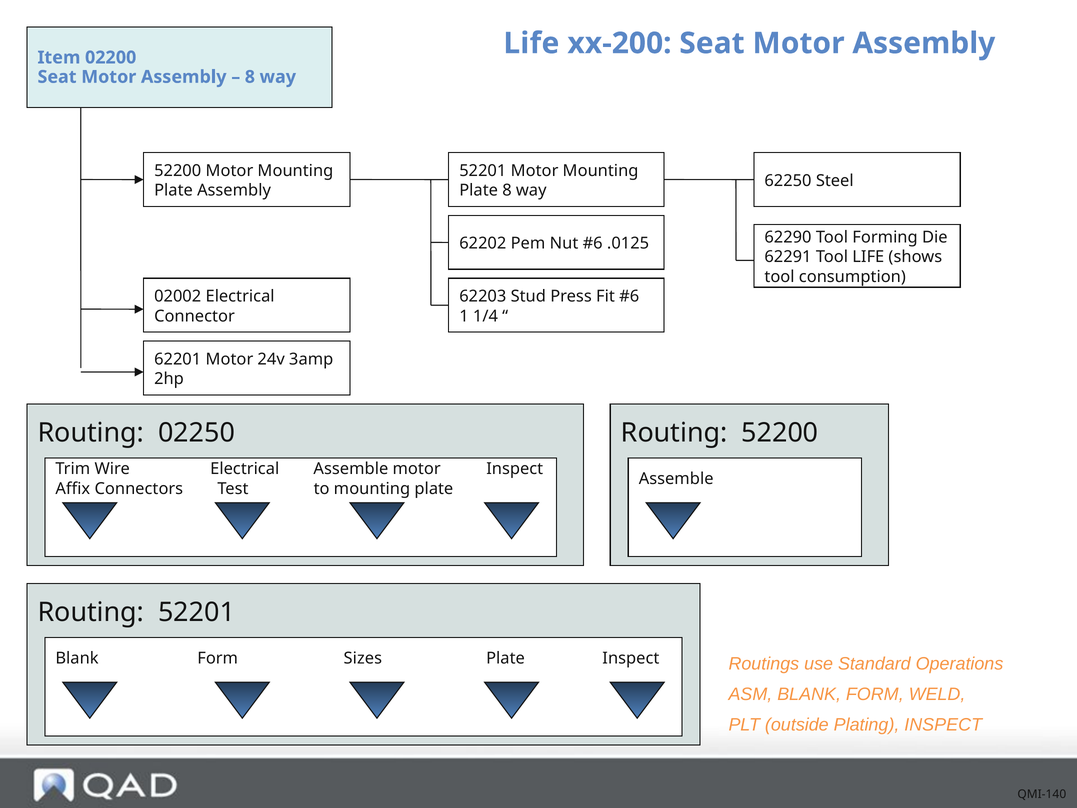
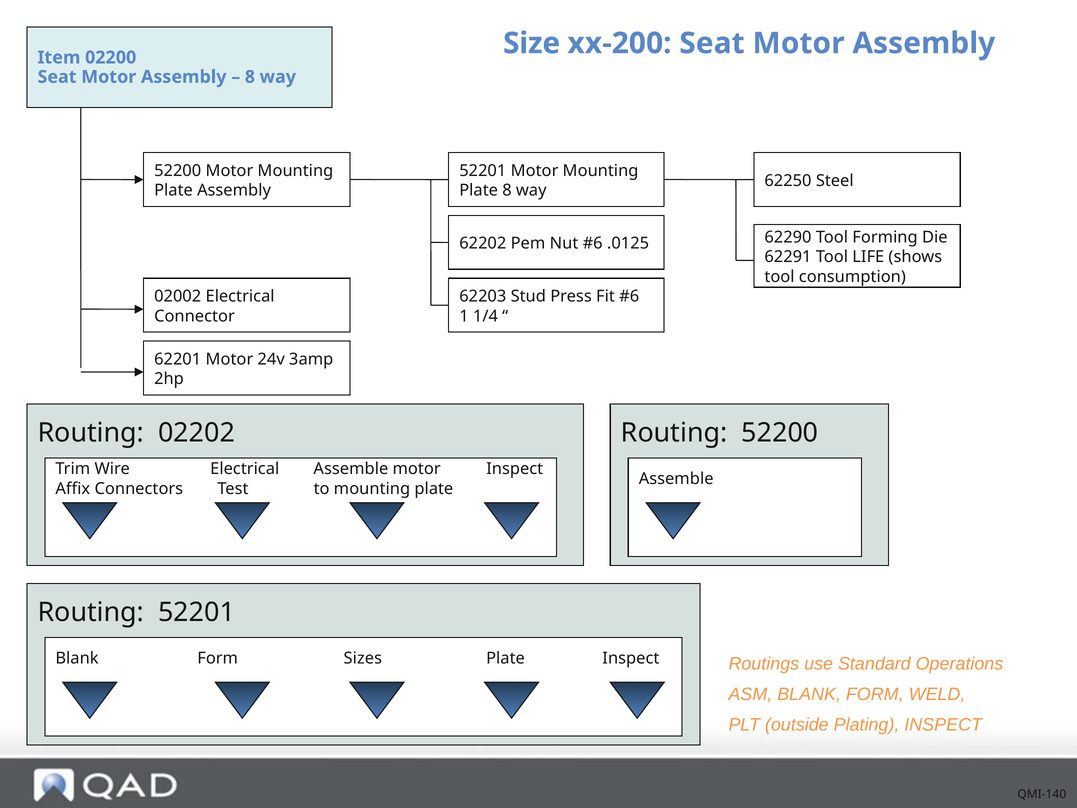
Life: Life -> Size (532, 43)
02250: 02250 -> 02202 (197, 433)
